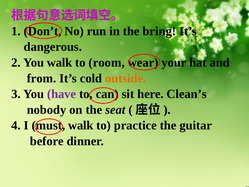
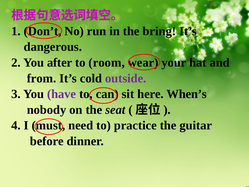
You walk: walk -> after (60, 63)
outside colour: orange -> purple (126, 78)
Clean’s: Clean’s -> When’s (187, 94)
must walk: walk -> need (81, 125)
